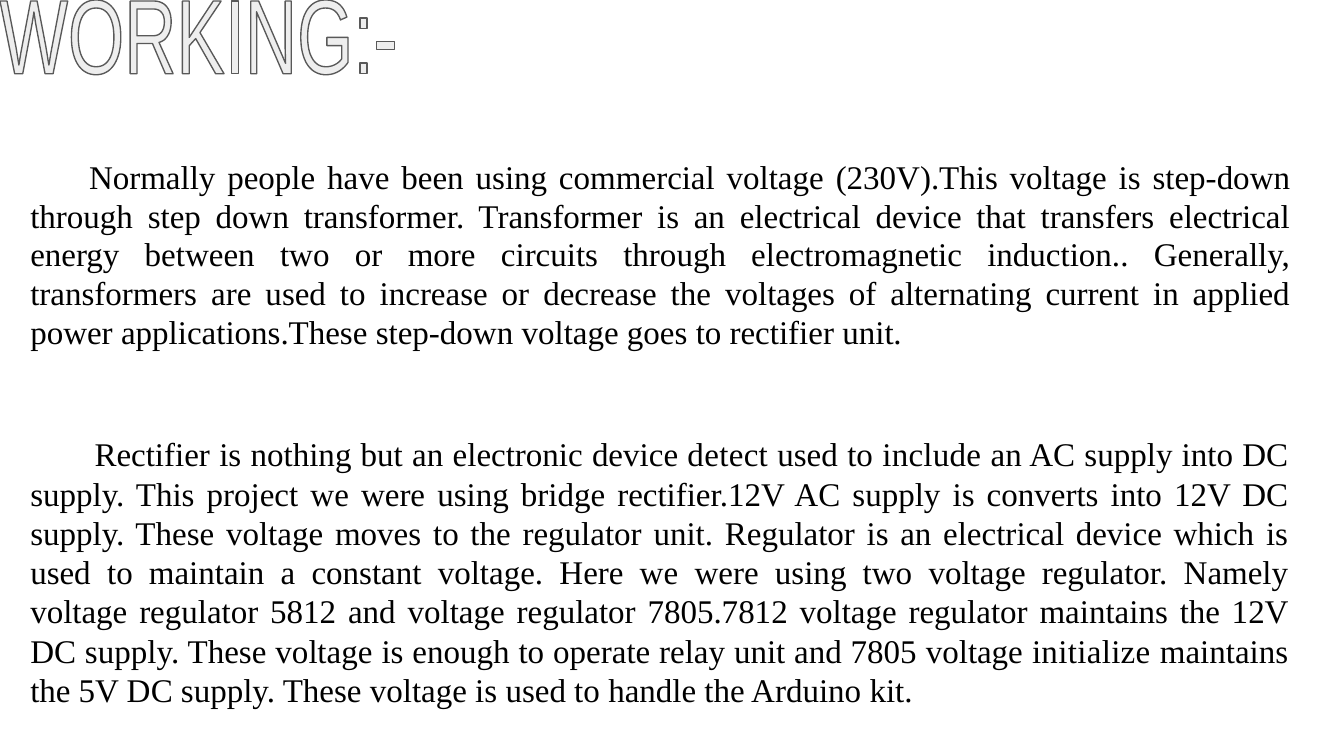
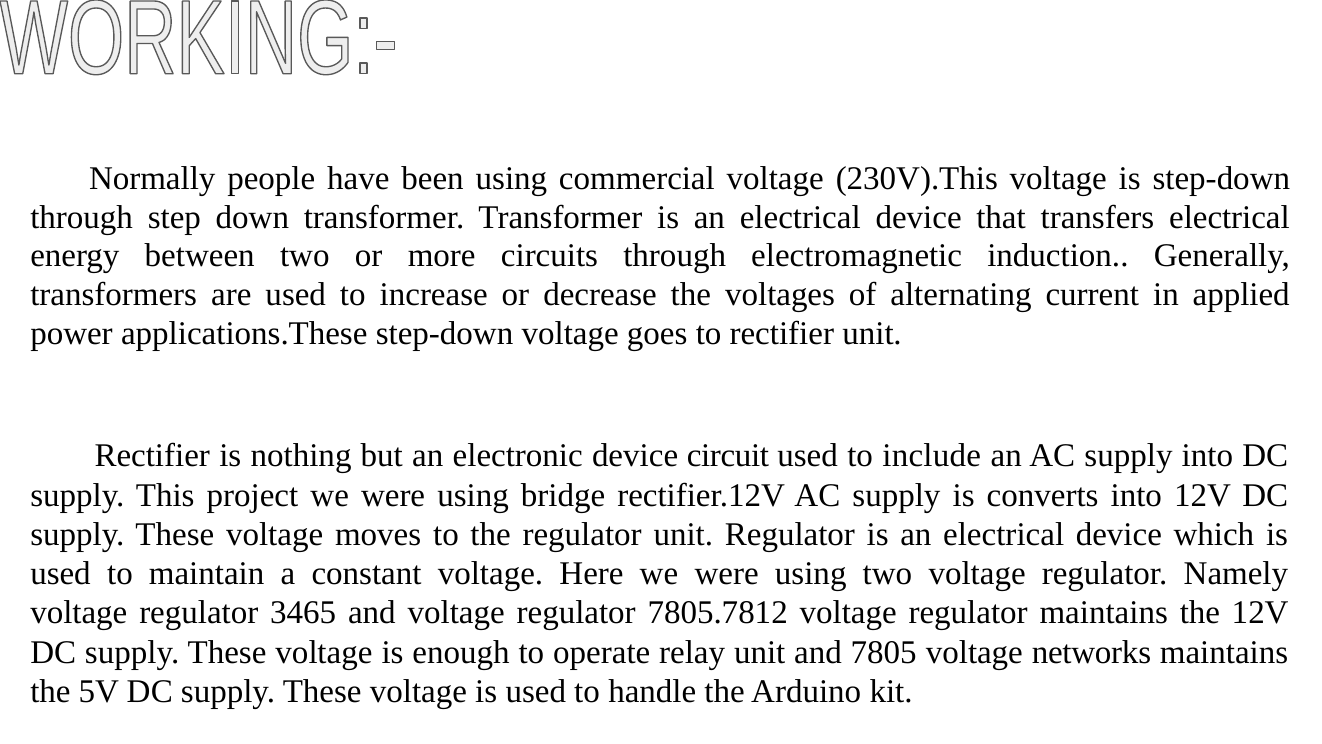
detect: detect -> circuit (728, 456)
5812: 5812 -> 3465 (303, 613)
initialize: initialize -> networks (1091, 652)
